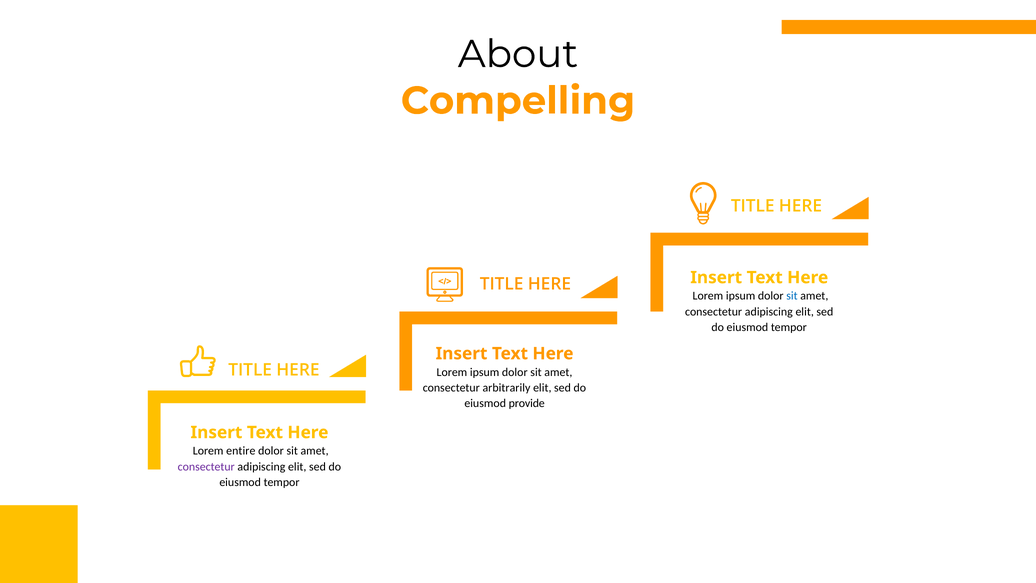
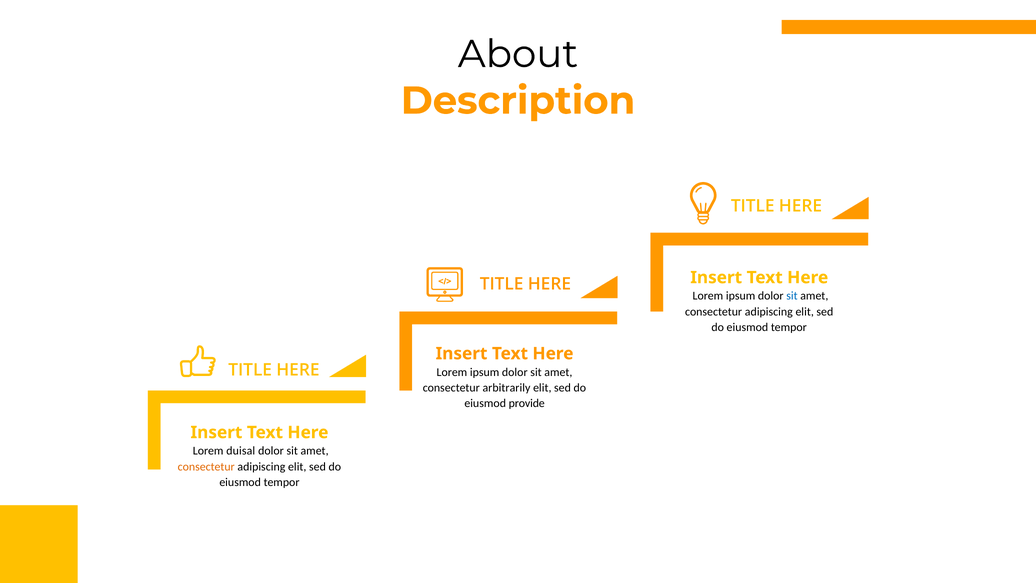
Compelling: Compelling -> Description (518, 101)
entire: entire -> duisal (241, 451)
consectetur colour: purple -> orange (206, 466)
